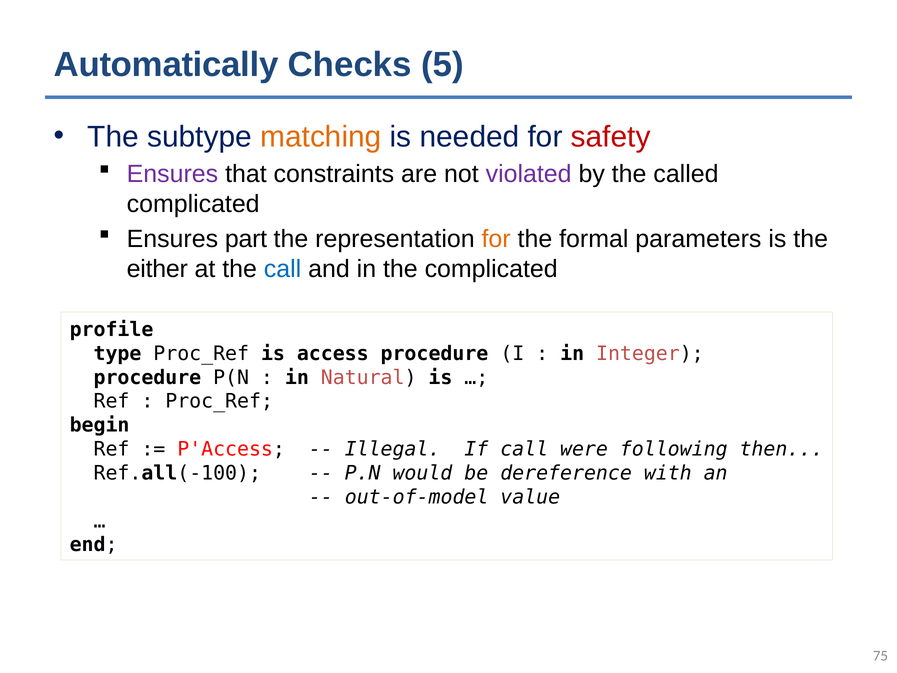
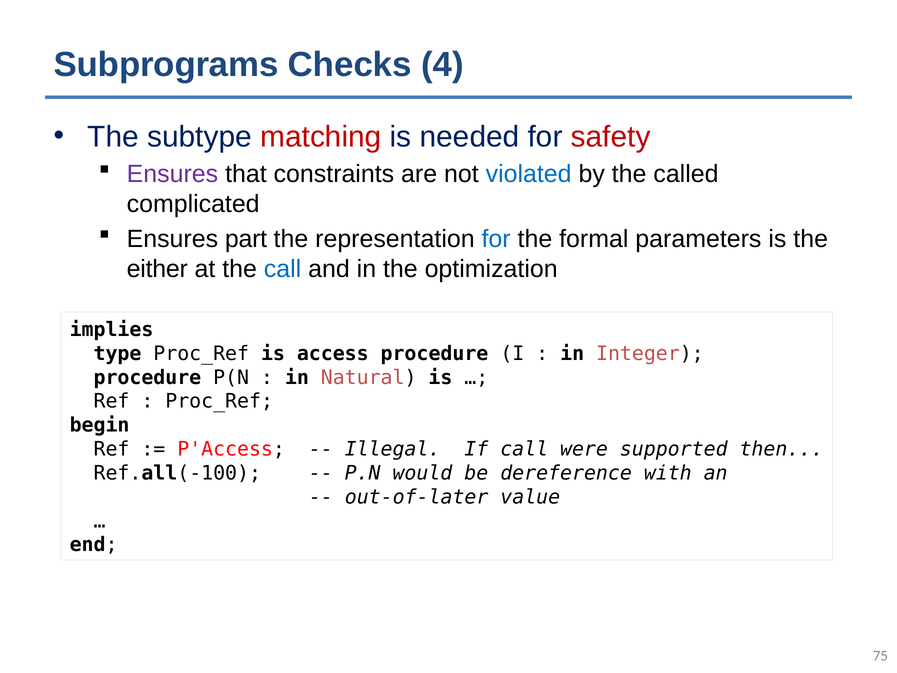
Automatically: Automatically -> Subprograms (166, 64)
5: 5 -> 4 (443, 64)
matching colour: orange -> red (321, 137)
violated colour: purple -> blue (529, 174)
for colour: orange -> blue (496, 239)
the complicated: complicated -> optimization (491, 269)
profile: profile -> implies (112, 329)
following: following -> supported (674, 449)
out-of-model: out-of-model -> out-of-later (417, 497)
